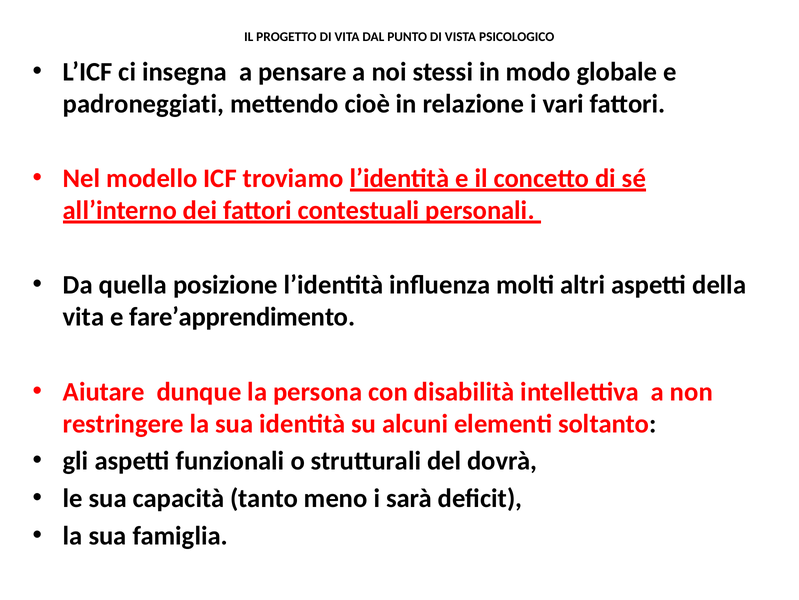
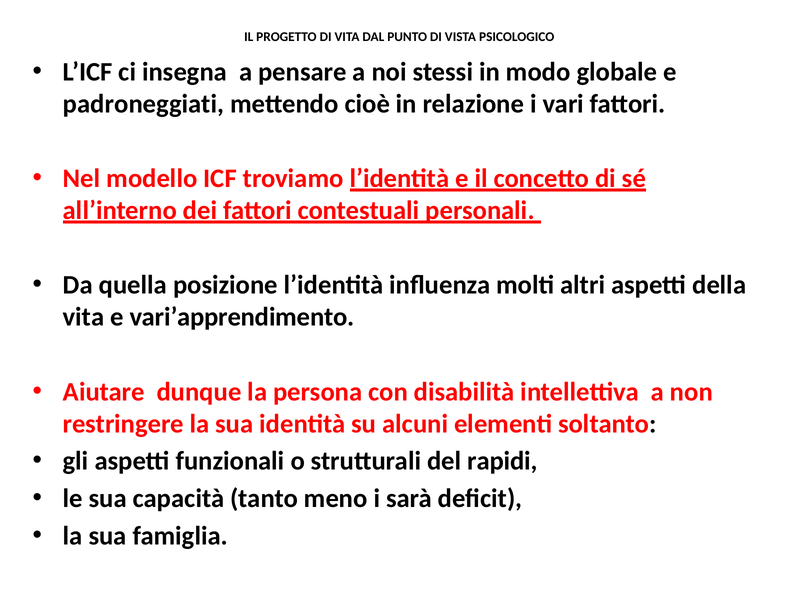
fare’apprendimento: fare’apprendimento -> vari’apprendimento (242, 317)
dovrà: dovrà -> rapidi (502, 461)
